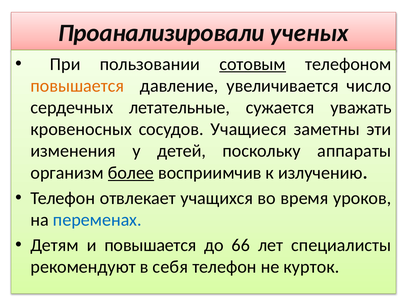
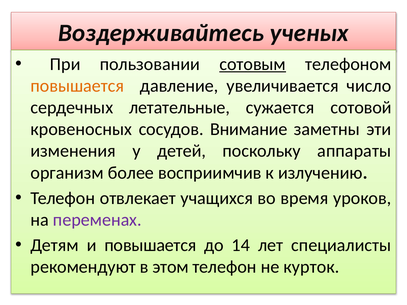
Проанализировали: Проанализировали -> Воздерживайтесь (161, 33)
уважать: уважать -> сотовой (361, 108)
Учащиеся: Учащиеся -> Внимание (249, 129)
более underline: present -> none (131, 173)
переменах colour: blue -> purple (97, 220)
66: 66 -> 14 (241, 245)
себя: себя -> этом (170, 267)
